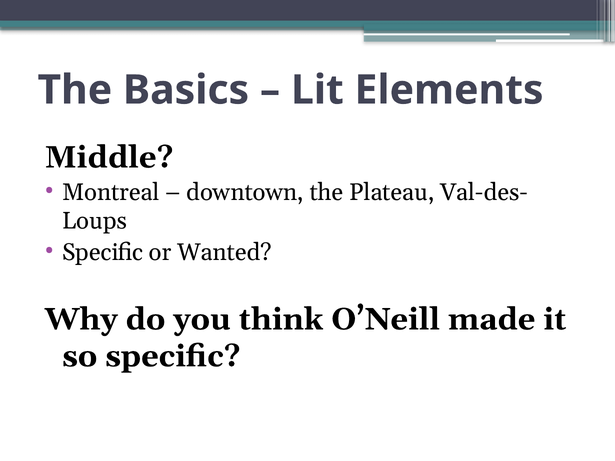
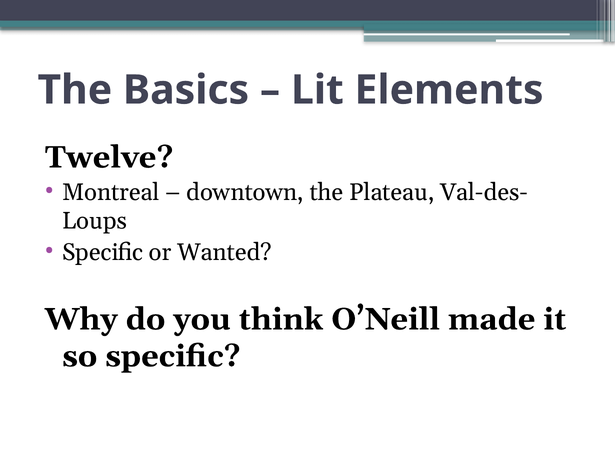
Middle: Middle -> Twelve (109, 157)
